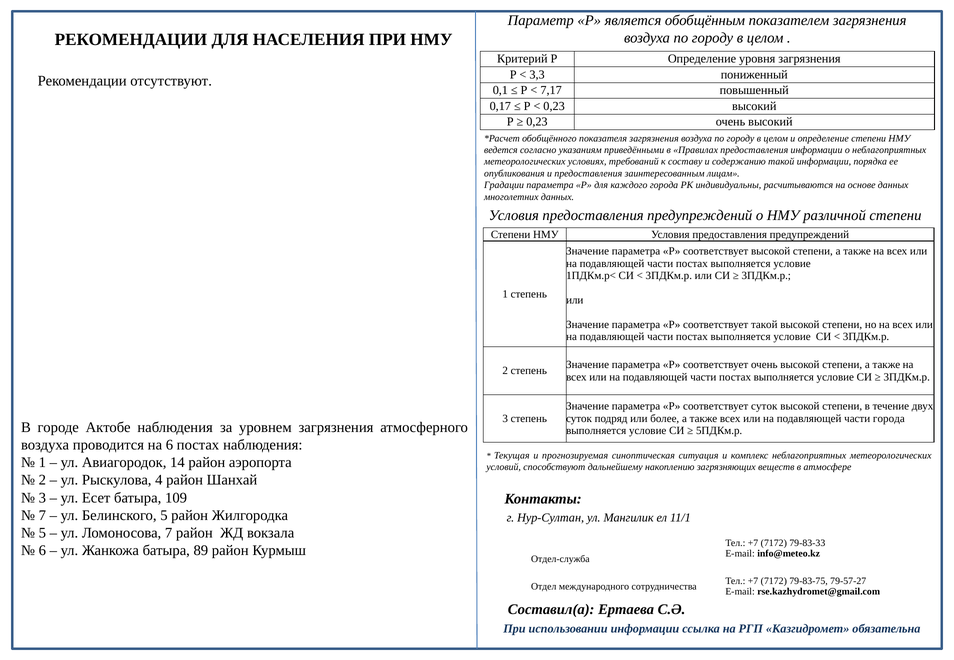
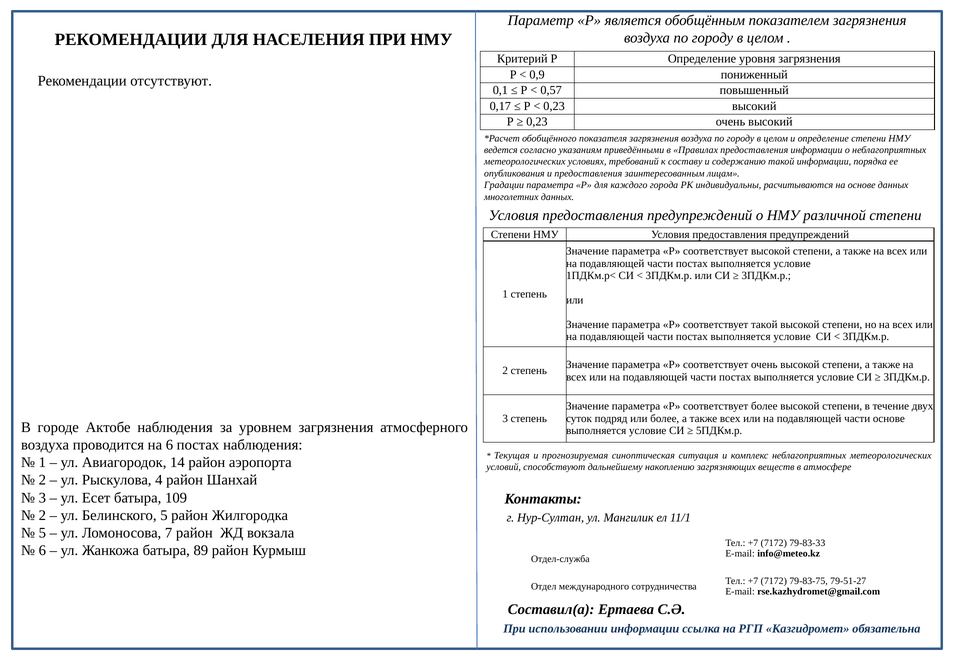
3,3: 3,3 -> 0,9 (537, 75)
7,17: 7,17 -> 0,57 (551, 90)
соответствует суток: суток -> более (764, 407)
части города: города -> основе (889, 419)
7: 7 -> 2 (42, 516)
79-57-27: 79-57-27 -> 79-51-27 (848, 581)
